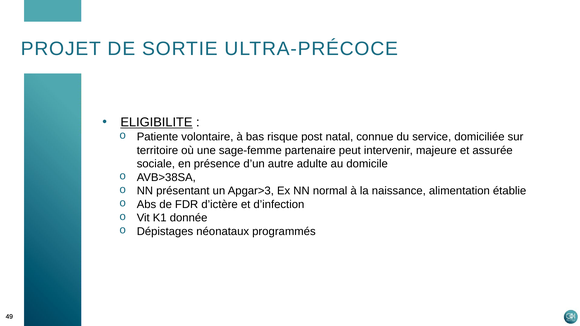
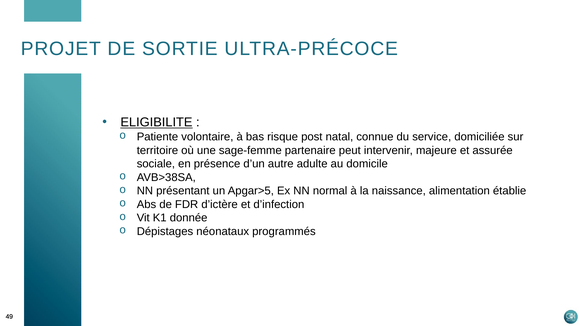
Apgar>3: Apgar>3 -> Apgar>5 (251, 191)
